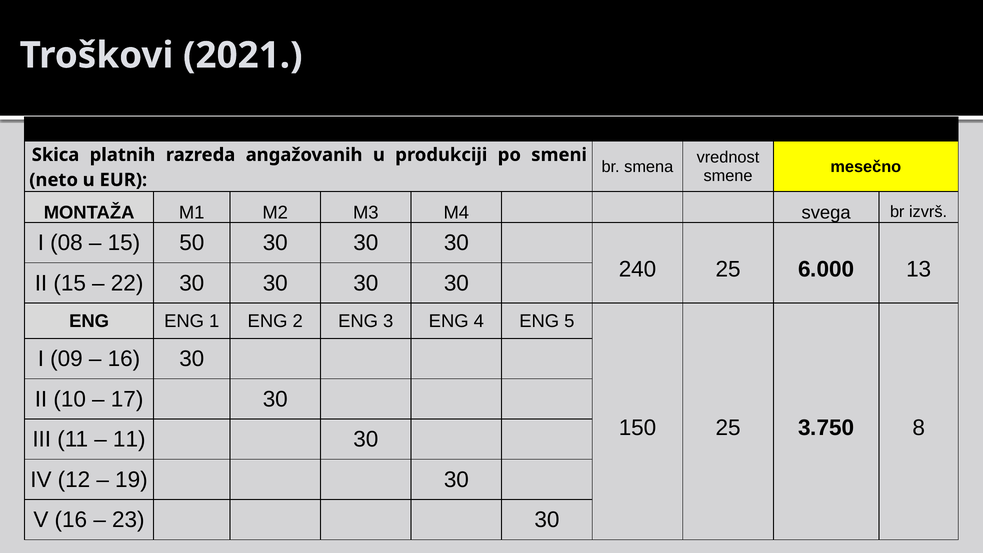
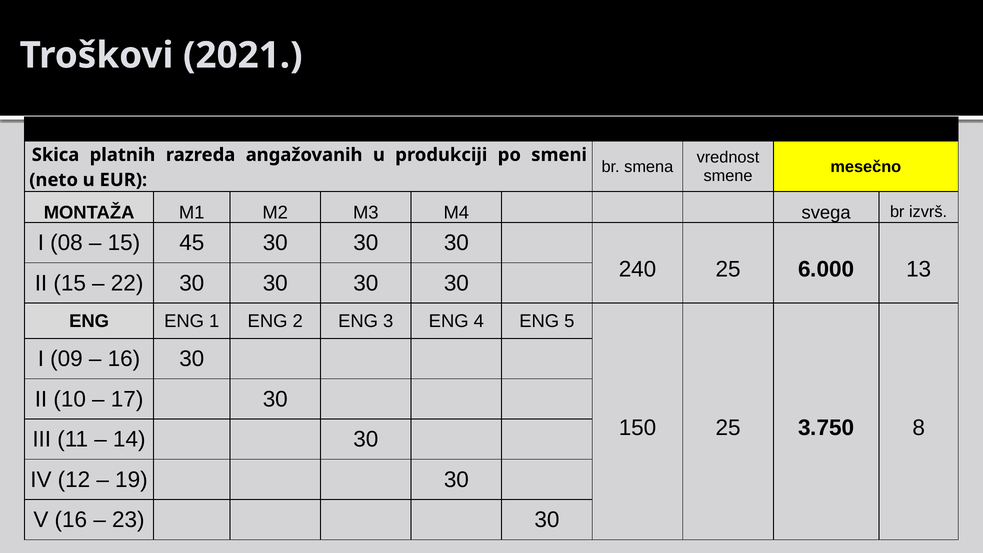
50: 50 -> 45 (192, 243)
11: 11 -> 14 (129, 439)
